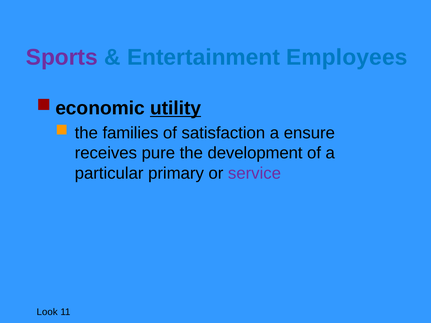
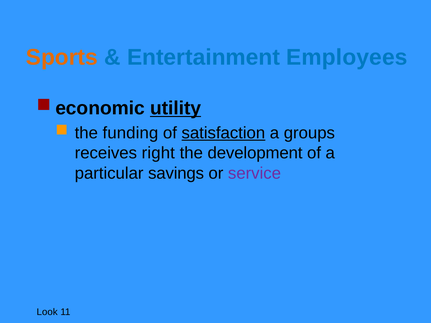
Sports colour: purple -> orange (62, 57)
families: families -> funding (130, 133)
satisfaction underline: none -> present (223, 133)
ensure: ensure -> groups (309, 133)
pure: pure -> right (158, 153)
primary: primary -> savings (176, 173)
